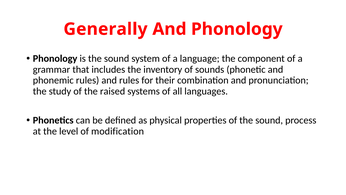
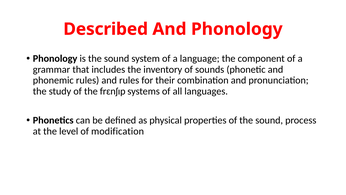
Generally: Generally -> Described (106, 29)
raised: raised -> frɛnʃɪp (113, 91)
